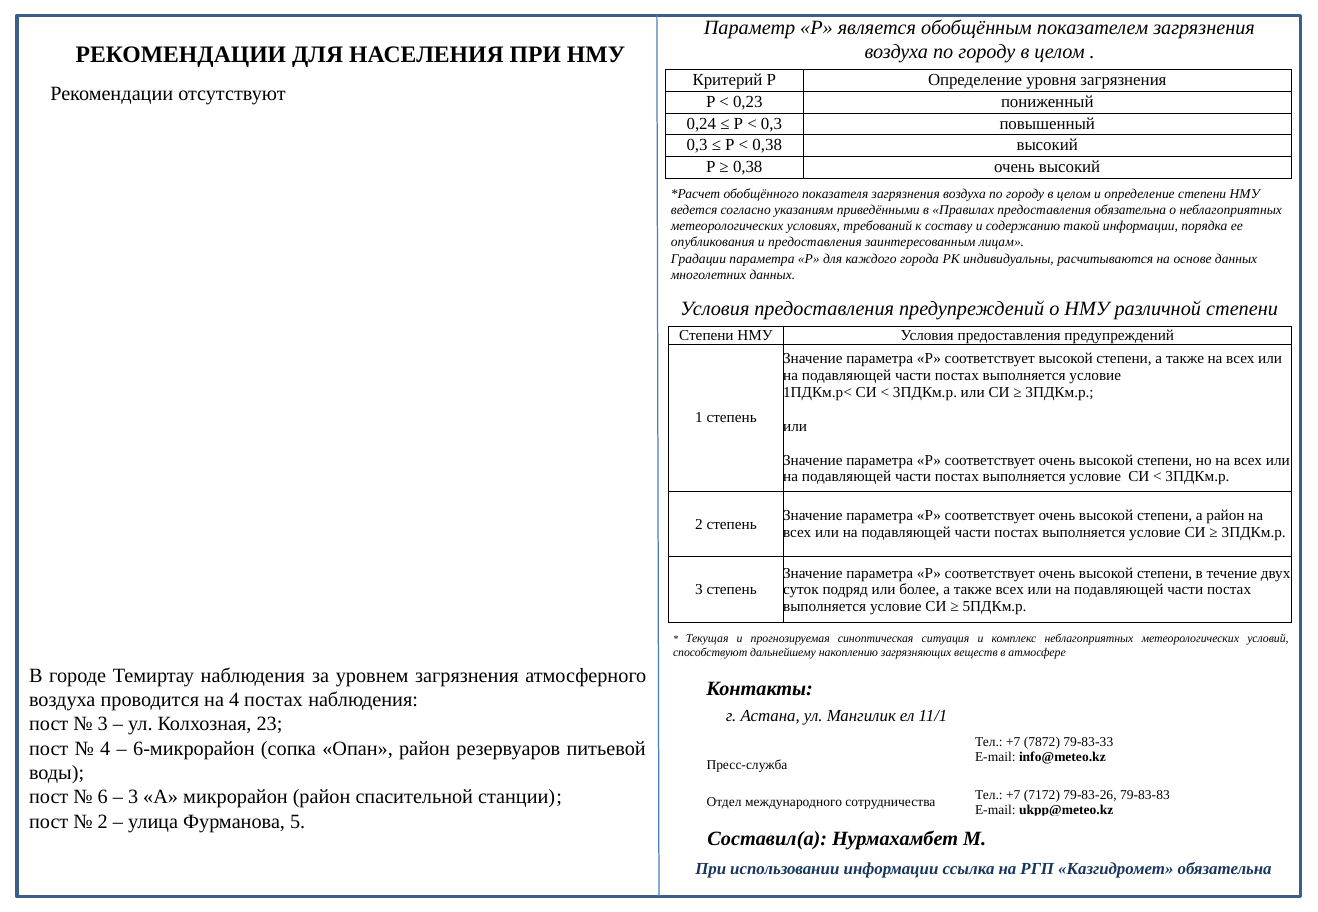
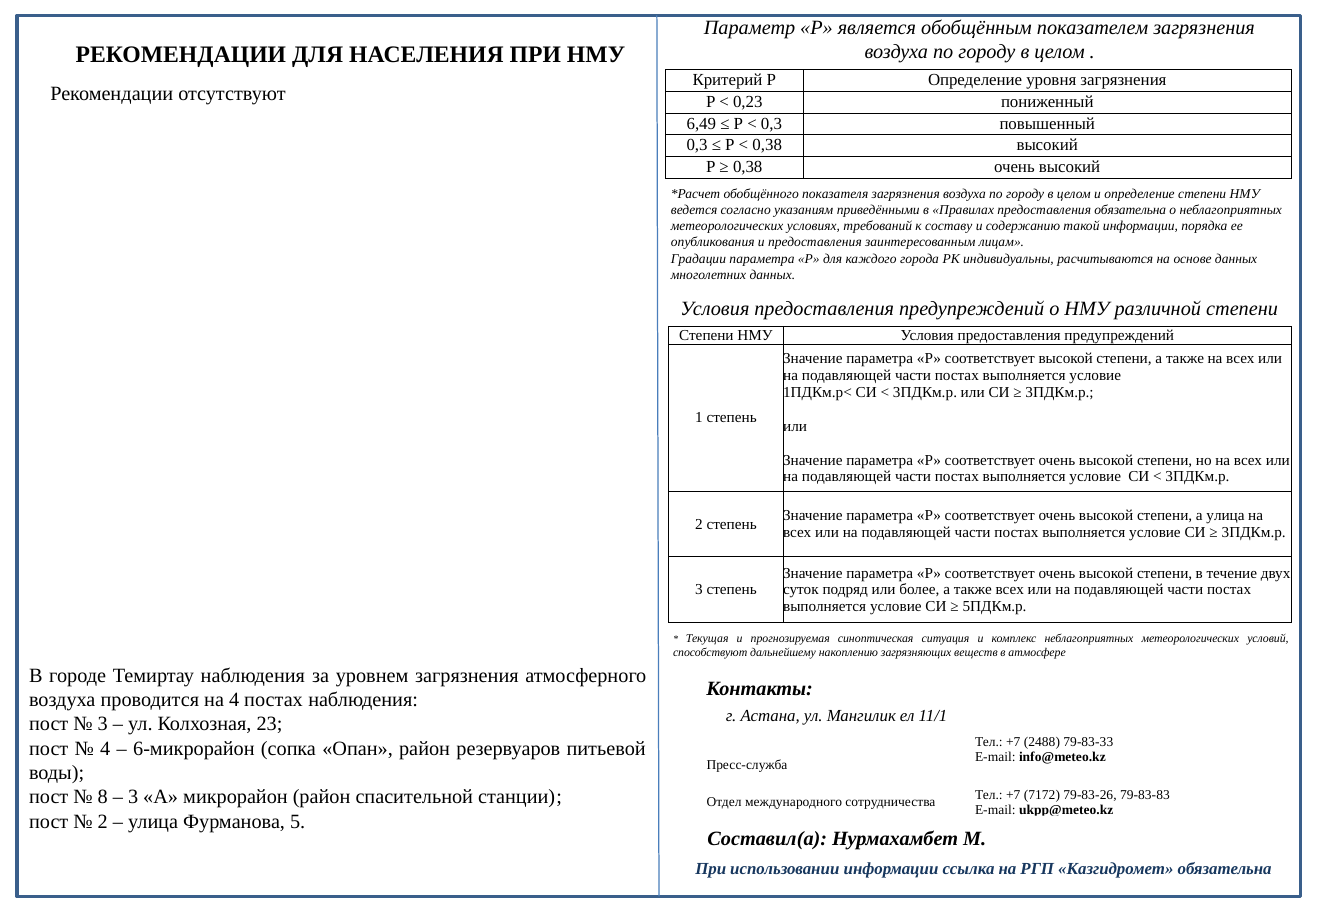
0,24: 0,24 -> 6,49 (701, 124)
а район: район -> улица (1226, 516)
7872: 7872 -> 2488 (1042, 743)
6: 6 -> 8 (103, 798)
